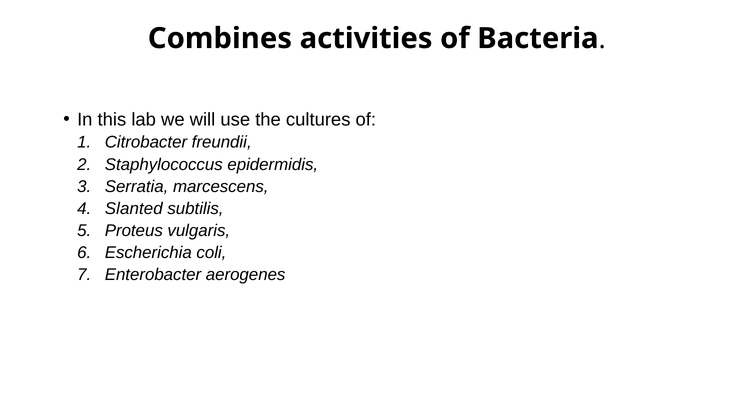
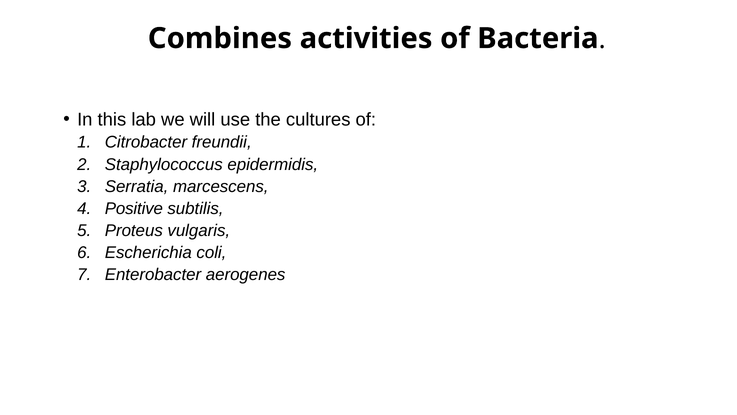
Slanted: Slanted -> Positive (134, 208)
